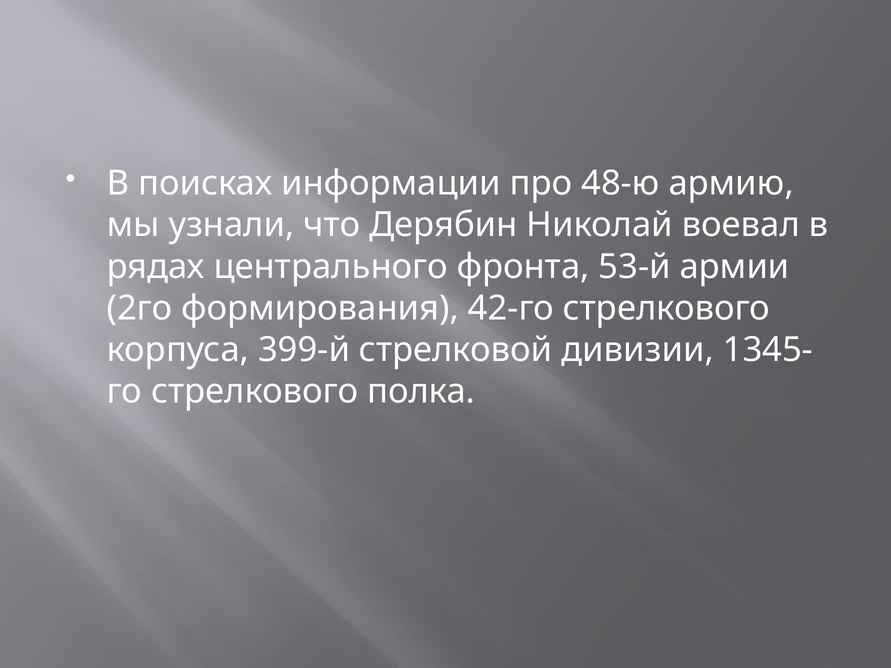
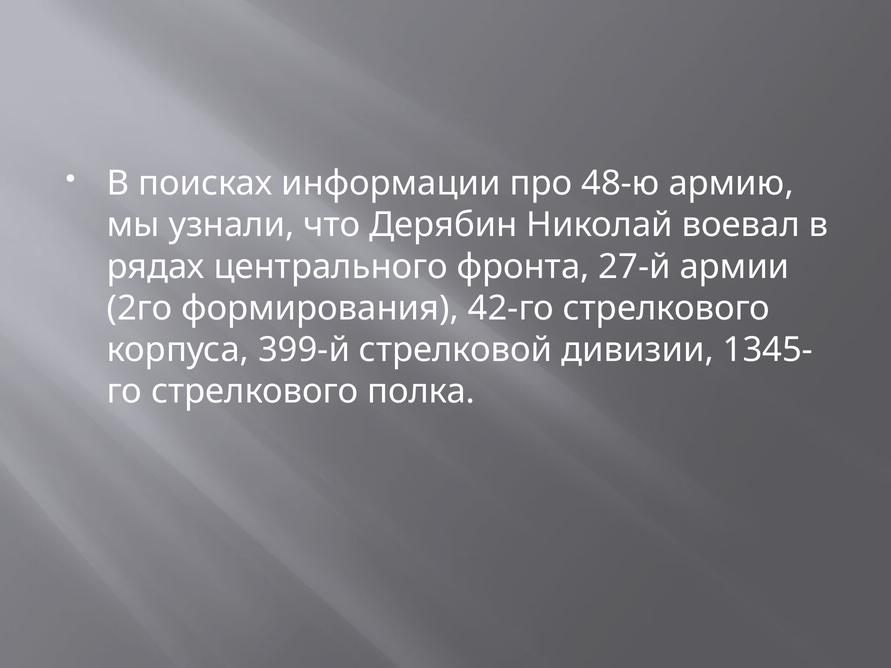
53-й: 53-й -> 27-й (635, 267)
